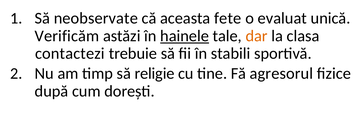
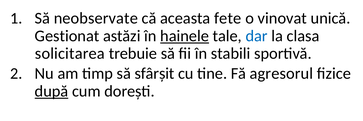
evaluat: evaluat -> vinovat (282, 18)
Verificăm: Verificăm -> Gestionat (67, 36)
dar colour: orange -> blue (257, 36)
contactezi: contactezi -> solicitarea (70, 54)
religie: religie -> sfârșit (155, 74)
după underline: none -> present (52, 91)
